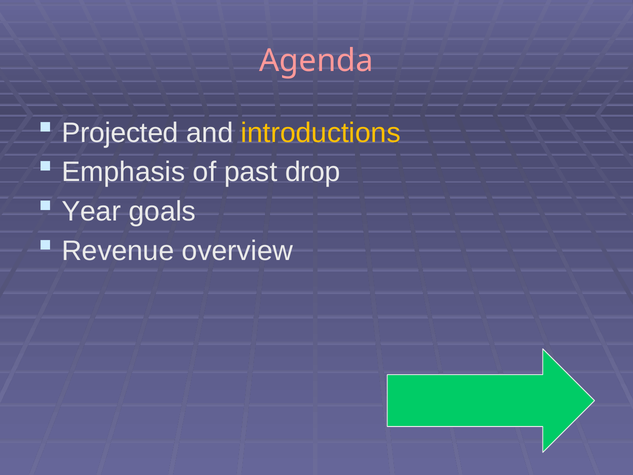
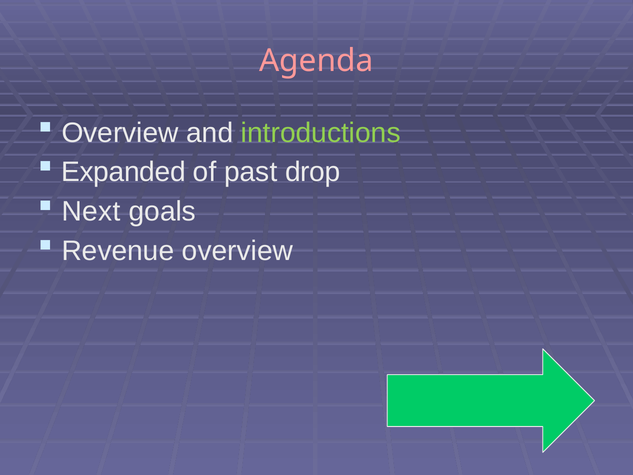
Projected: Projected -> Overview (120, 133)
introductions colour: yellow -> light green (321, 133)
Emphasis: Emphasis -> Expanded (124, 172)
Year: Year -> Next (91, 211)
